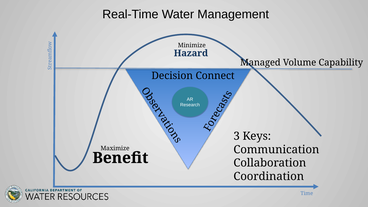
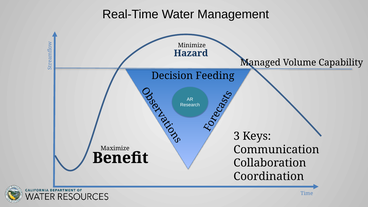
Connect: Connect -> Feeding (215, 76)
